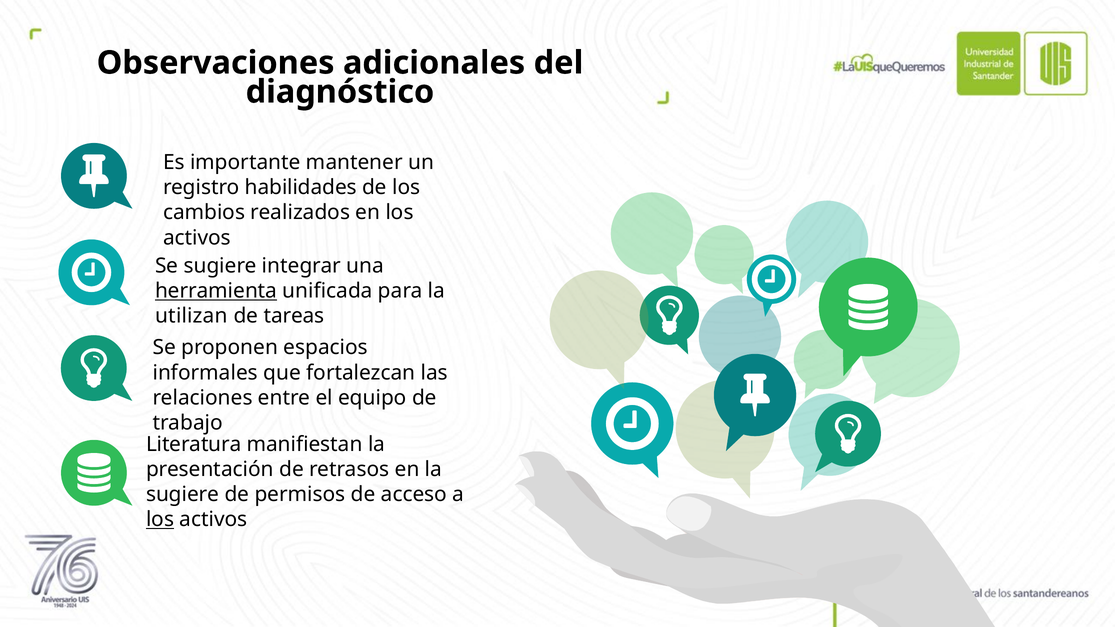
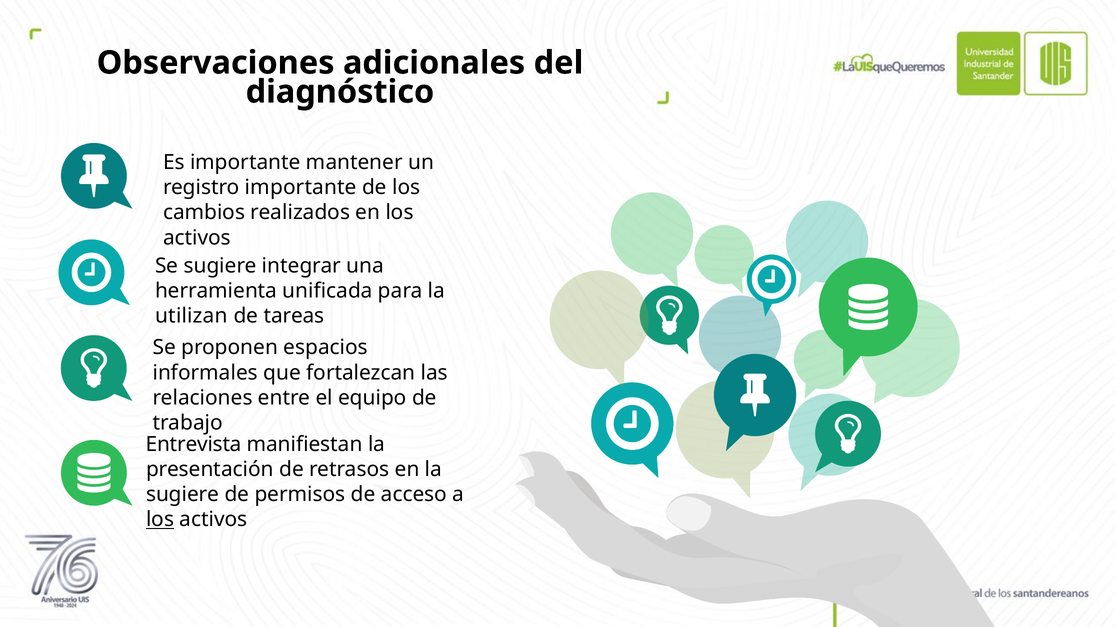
registro habilidades: habilidades -> importante (301, 188)
herramienta underline: present -> none (216, 291)
Literatura: Literatura -> Entrevista (194, 444)
